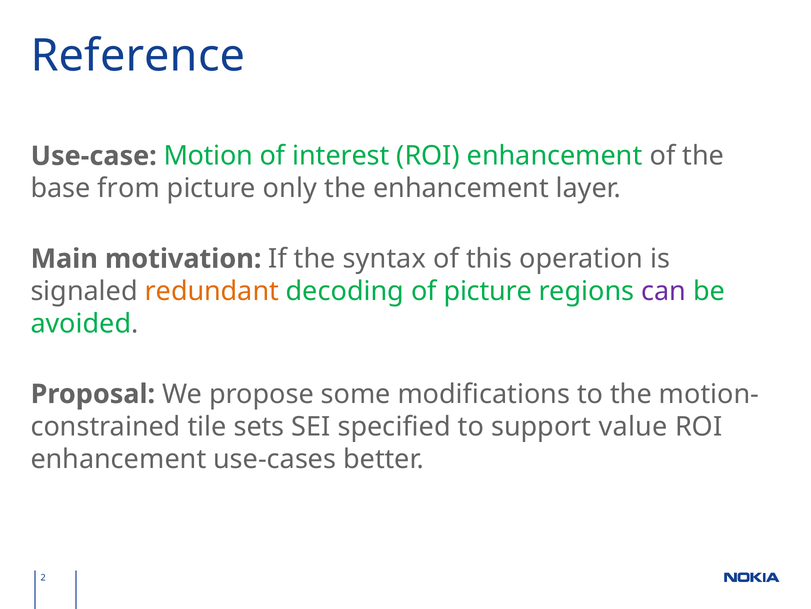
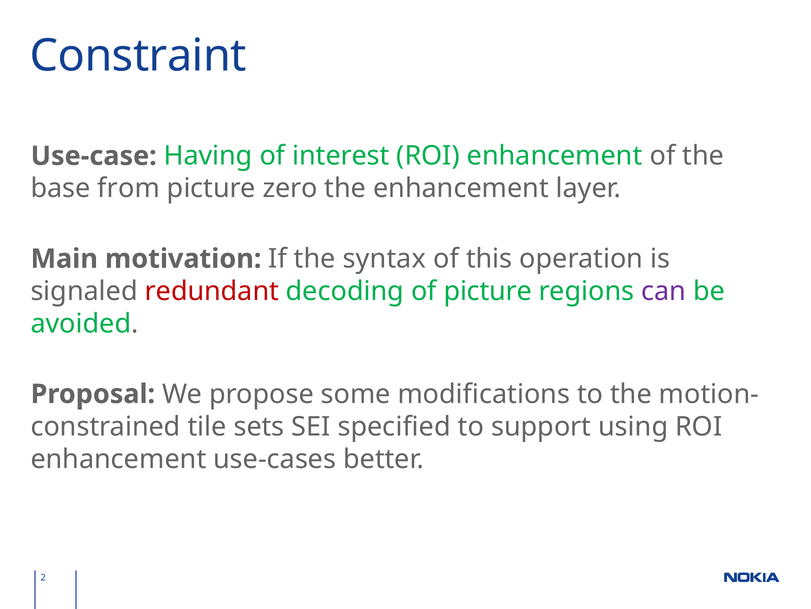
Reference: Reference -> Constraint (138, 56)
Motion: Motion -> Having (208, 156)
only: only -> zero (290, 188)
redundant colour: orange -> red (212, 291)
value: value -> using (633, 426)
